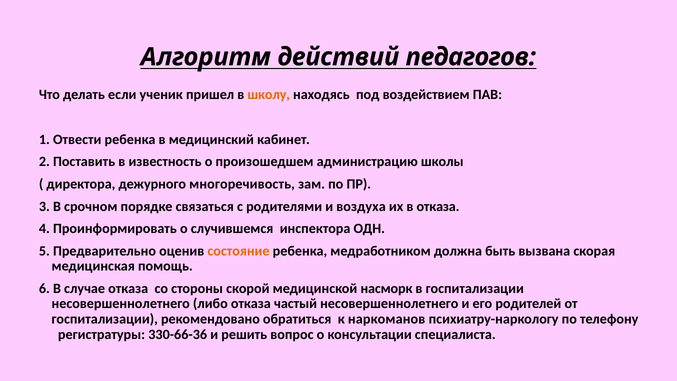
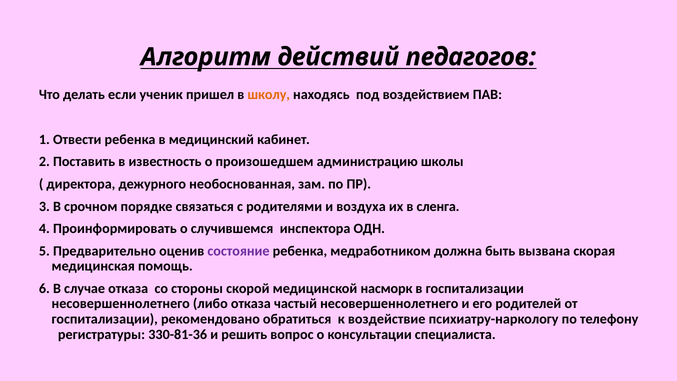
многоречивость: многоречивость -> необоснованная (242, 184)
в отказа: отказа -> сленга (438, 206)
состояние colour: orange -> purple (239, 251)
наркоманов: наркоманов -> воздействие (387, 319)
330-66-36: 330-66-36 -> 330-81-36 (178, 334)
